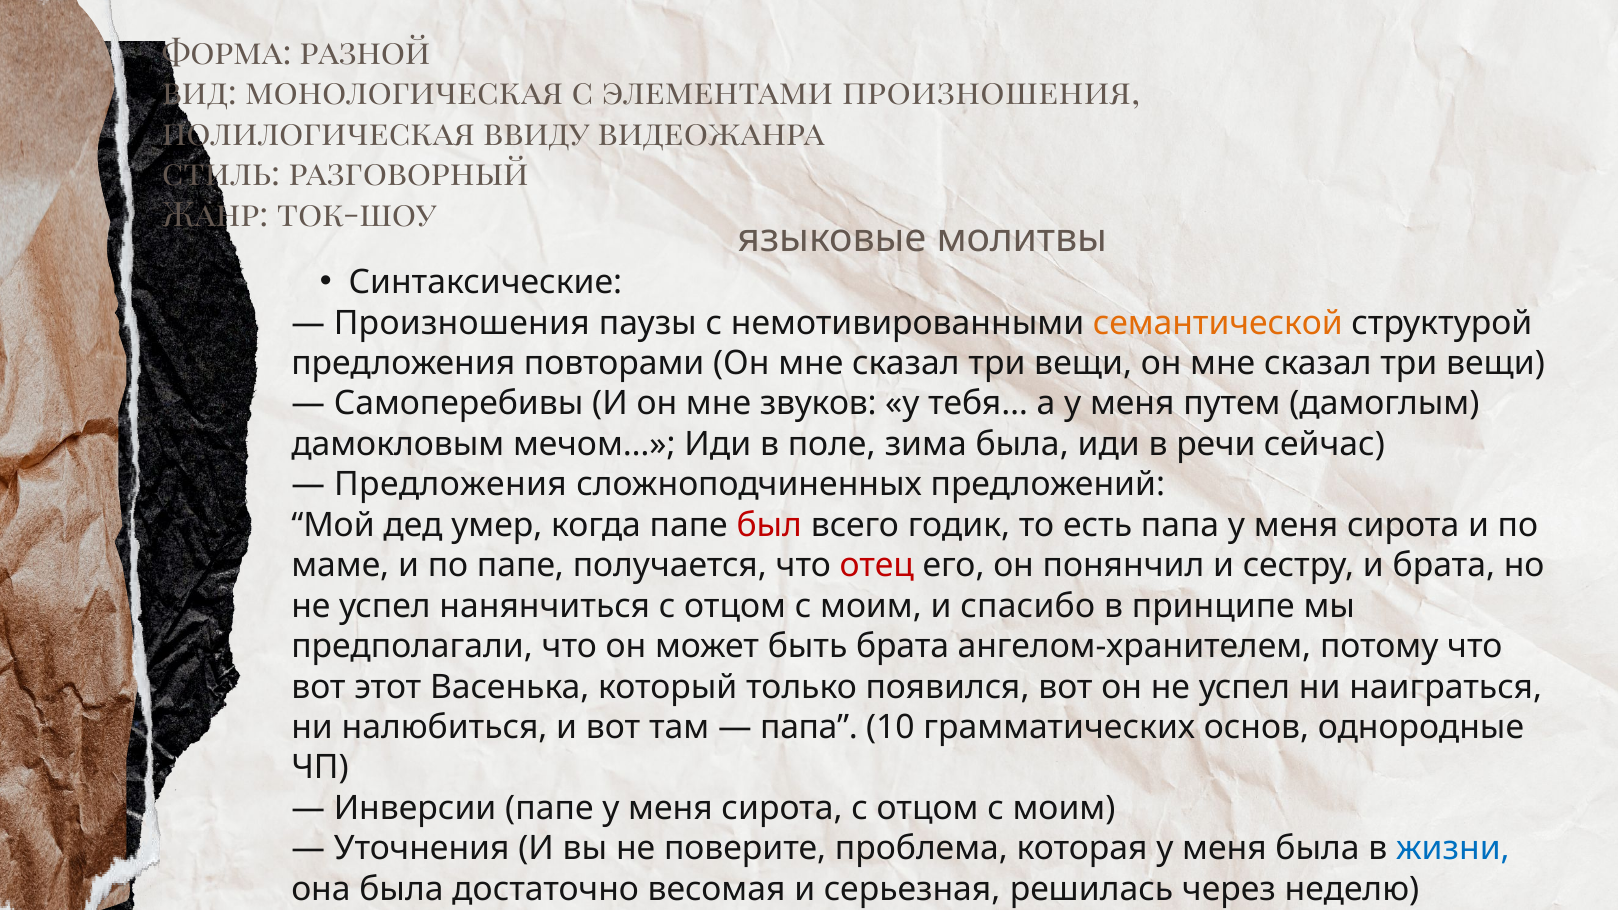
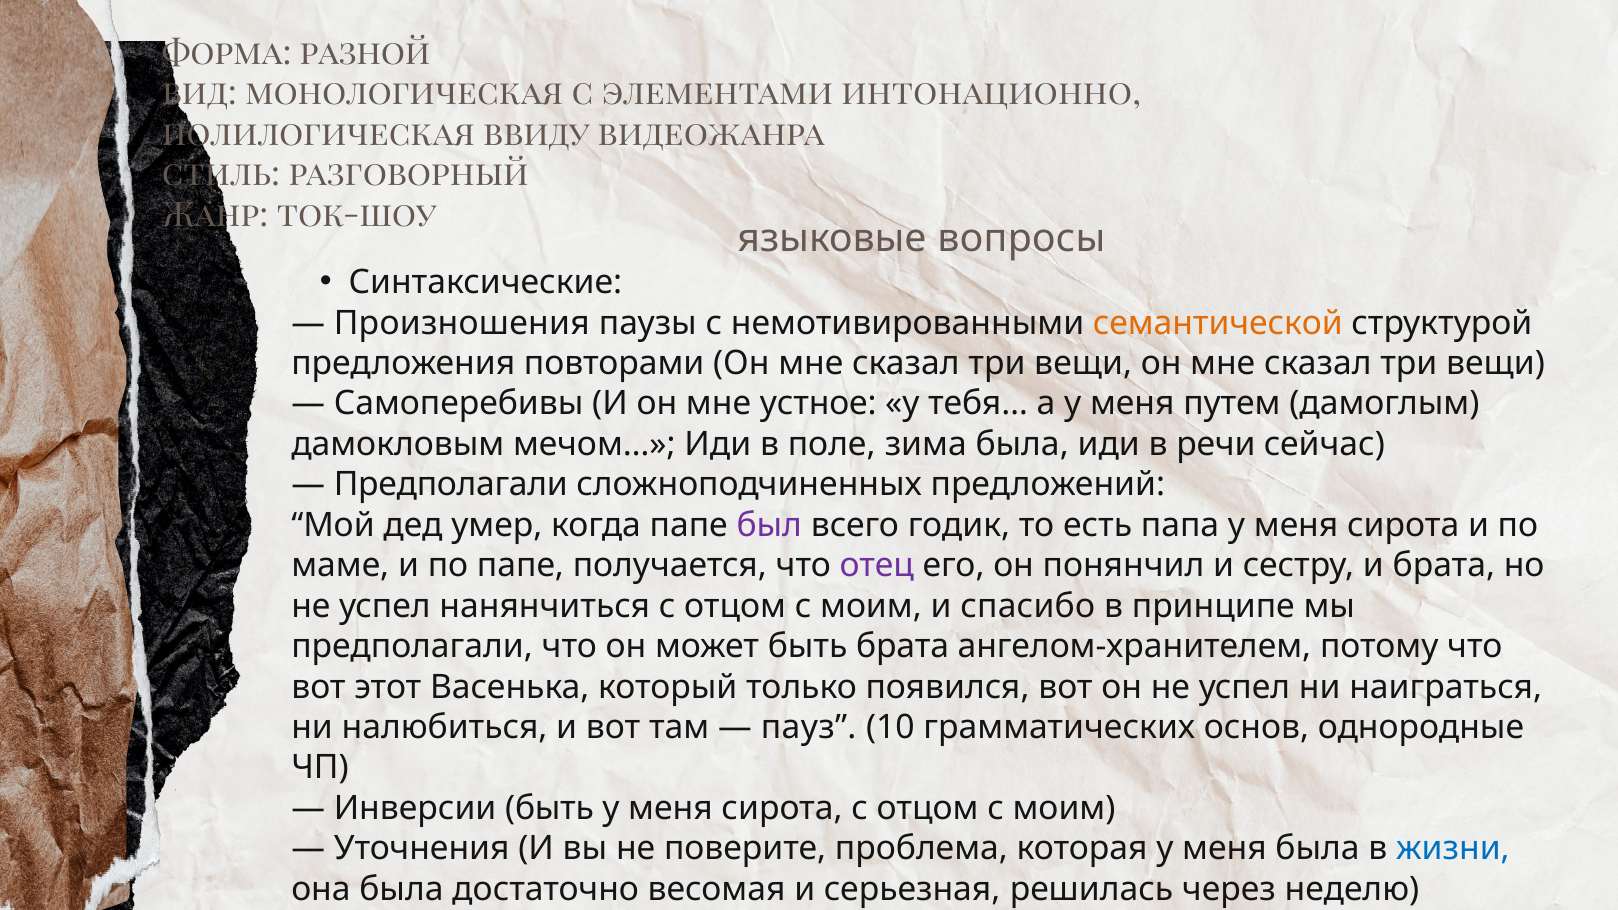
элементами произношения: произношения -> интонационно (991, 94)
молитвы: молитвы -> вопросы (1021, 238)
звуков: звуков -> устное (818, 404)
Предложения: Предложения -> Предполагали (451, 485)
был colour: red -> purple (769, 525)
отец colour: red -> purple (877, 566)
папа: папа -> пауз (809, 728)
Инверсии папе: папе -> быть (550, 808)
